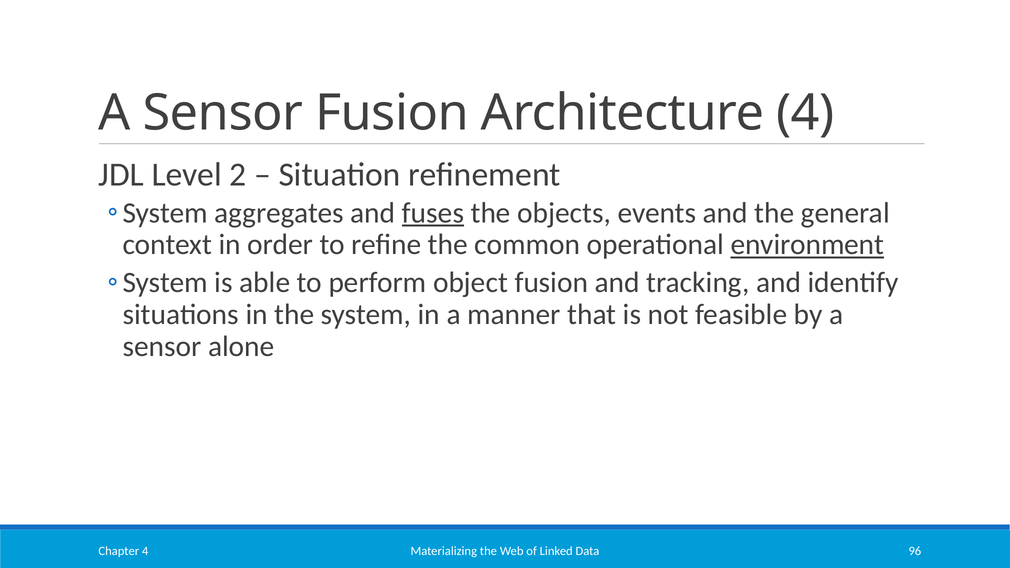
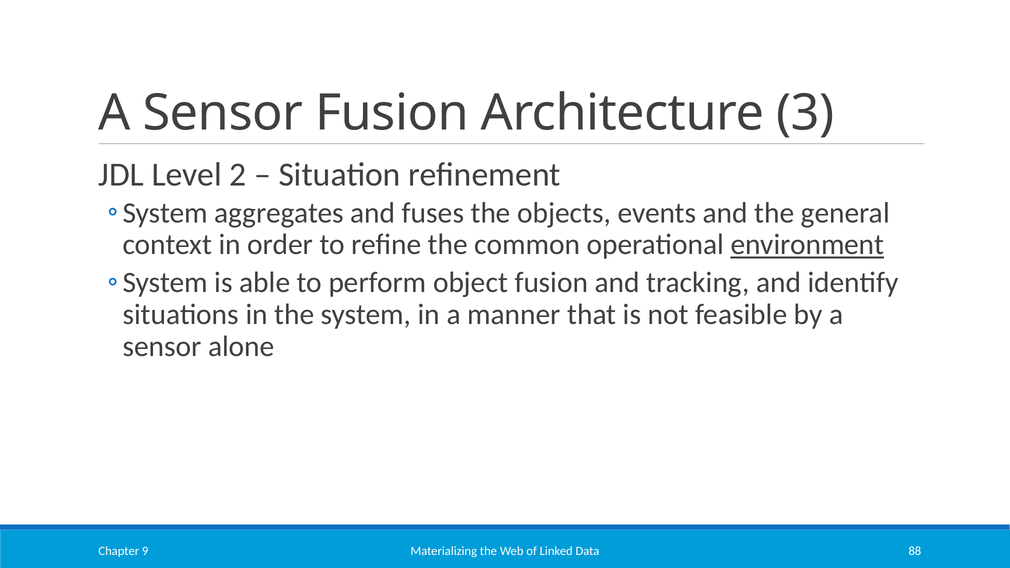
Architecture 4: 4 -> 3 (805, 113)
fuses underline: present -> none (433, 213)
96: 96 -> 88 (915, 551)
Chapter 4: 4 -> 9 (145, 551)
